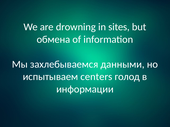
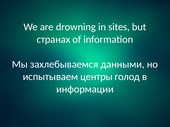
обмена: обмена -> странах (53, 40)
centers: centers -> центры (96, 77)
